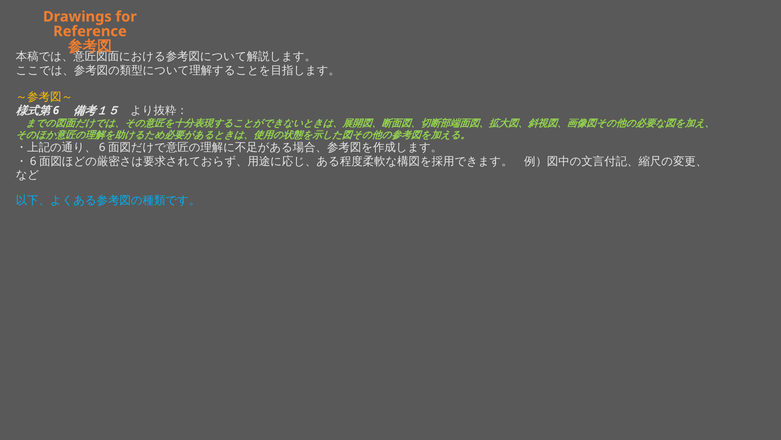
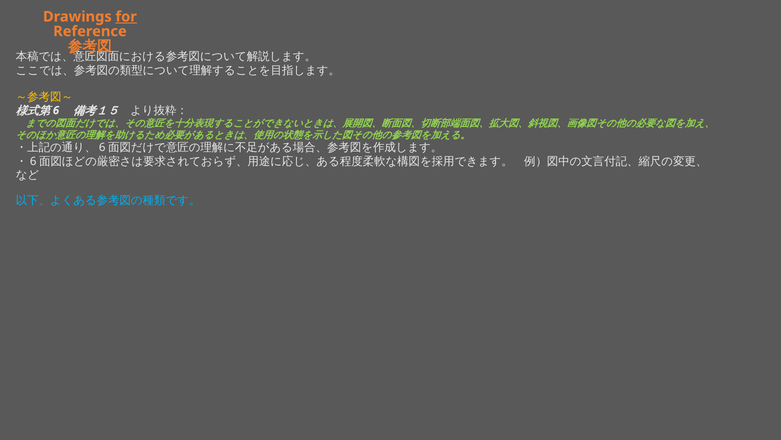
for underline: none -> present (126, 17)
